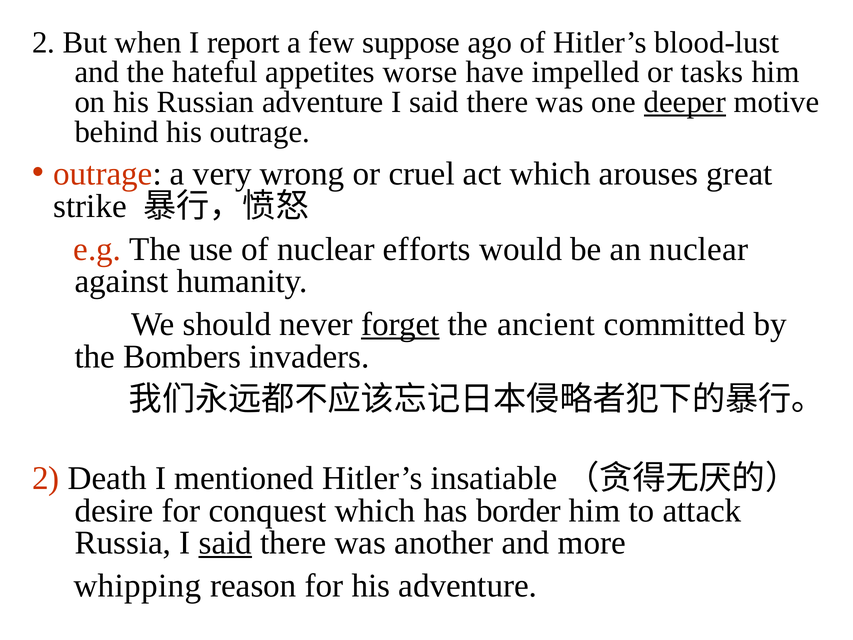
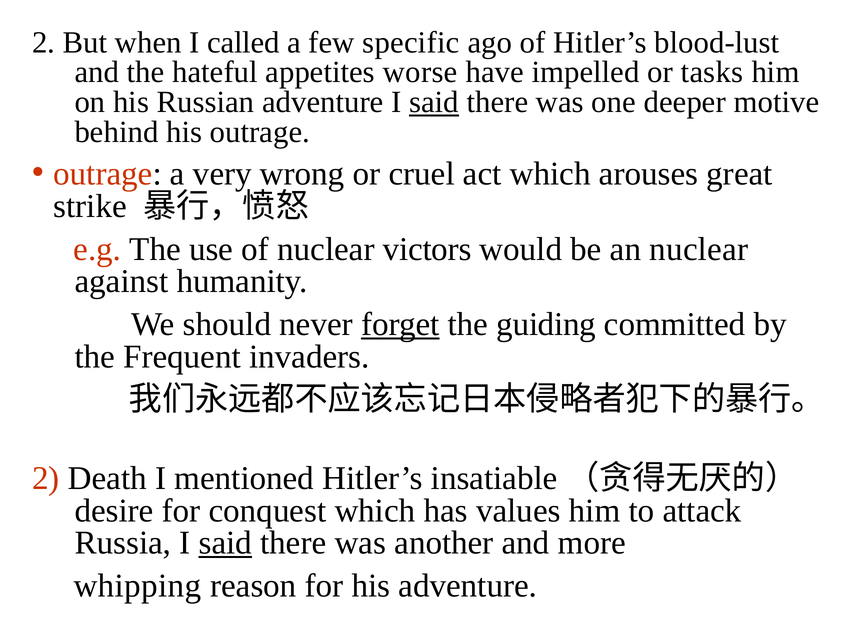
report: report -> called (243, 42)
suppose: suppose -> specific (411, 42)
said underline: none -> present (434, 102)
deeper underline: present -> none (685, 102)
efforts: efforts -> victors (427, 249)
ancient: ancient -> guiding (546, 324)
Bombers: Bombers -> Frequent (182, 356)
border: border -> values (518, 510)
